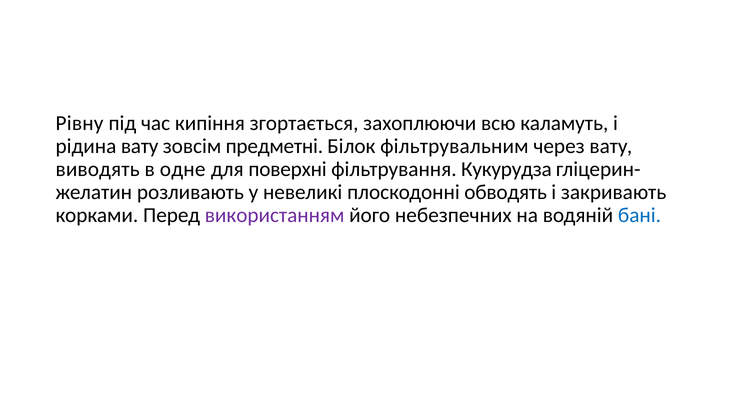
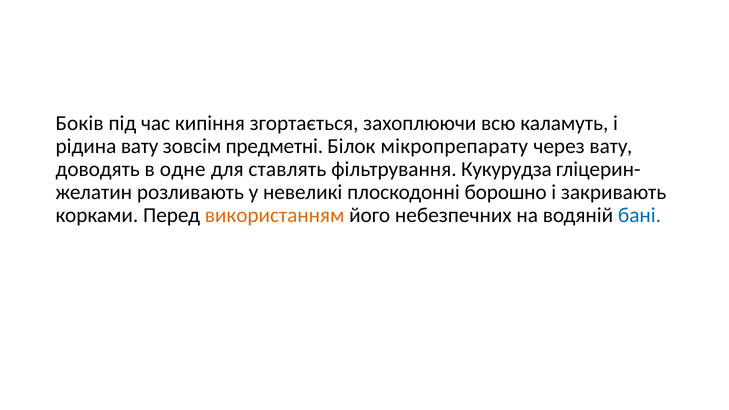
Рівну: Рівну -> Боків (80, 123)
фільтрувальним: фільтрувальним -> мікропрепарату (454, 146)
виводять: виводять -> доводять (98, 169)
поверхні: поверхні -> ставлять (287, 169)
обводять: обводять -> борошно (506, 192)
використанням colour: purple -> orange (275, 215)
